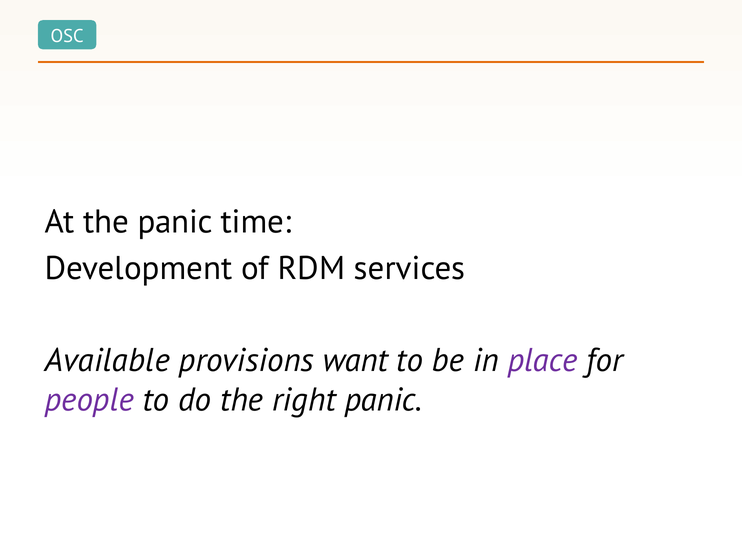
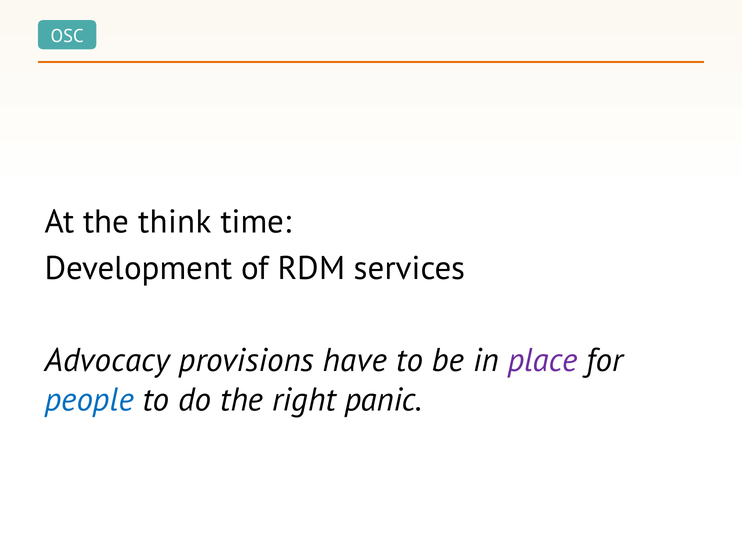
the panic: panic -> think (175, 222)
Available: Available -> Advocacy (107, 361)
want: want -> have (355, 361)
people colour: purple -> blue (89, 400)
